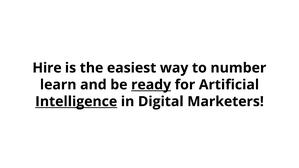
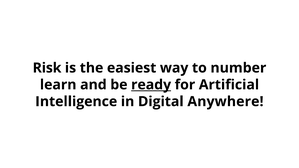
Hire: Hire -> Risk (47, 68)
Intelligence underline: present -> none (76, 102)
Marketers: Marketers -> Anywhere (225, 102)
